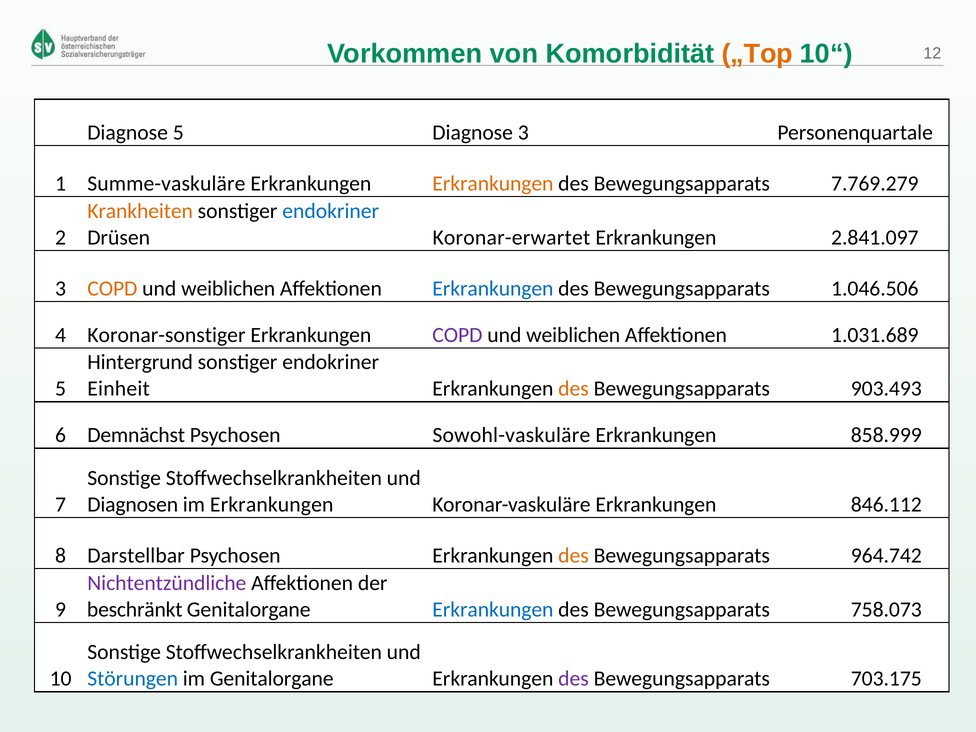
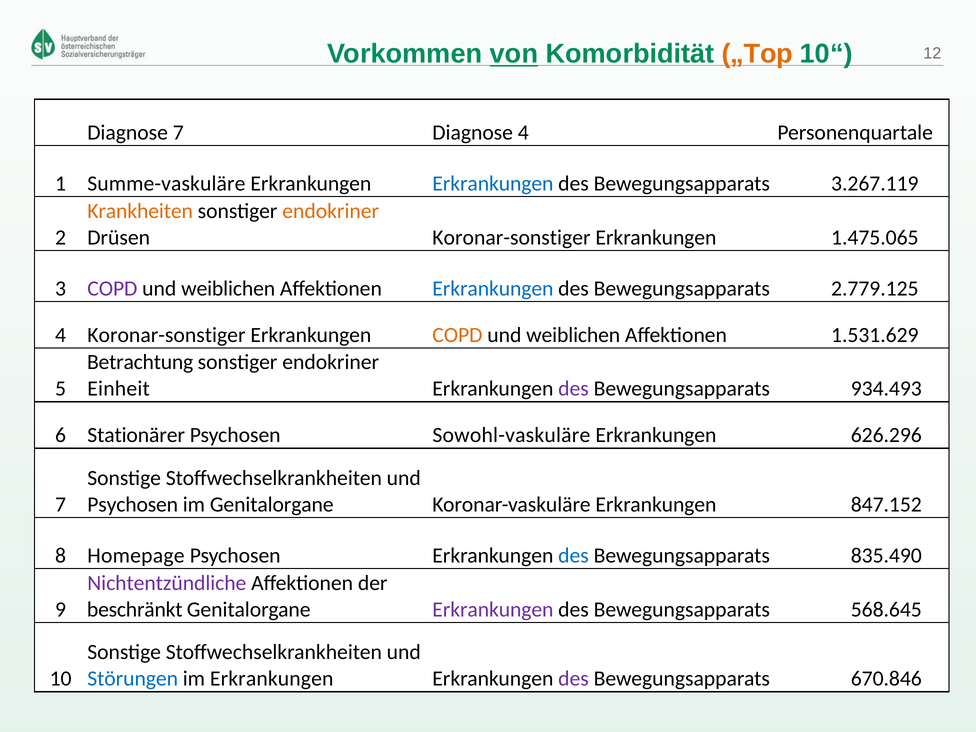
von underline: none -> present (514, 54)
Diagnose 5: 5 -> 7 (178, 133)
Diagnose 3: 3 -> 4 (523, 133)
Erkrankungen colour: orange -> blue (493, 184)
7.769.279: 7.769.279 -> 3.267.119 (875, 184)
endokriner colour: blue -> orange (331, 211)
Drüsen Koronar-erwartet: Koronar-erwartet -> Koronar-sonstiger (511, 238)
2.841.097: 2.841.097 -> 1.475.065 (875, 238)
COPD colour: orange -> purple (112, 289)
1.046.506: 1.046.506 -> 2.779.125 (875, 289)
COPD colour: purple -> orange (457, 335)
1.031.689: 1.031.689 -> 1.531.629 (875, 335)
Hintergrund: Hintergrund -> Betrachtung (140, 362)
des colour: orange -> purple (574, 389)
903.493: 903.493 -> 934.493 (886, 389)
Demnächst: Demnächst -> Stationärer (136, 435)
858.999: 858.999 -> 626.296 (886, 435)
Diagnosen: Diagnosen -> Psychosen (133, 505)
im Erkrankungen: Erkrankungen -> Genitalorgane (272, 505)
846.112: 846.112 -> 847.152 (886, 505)
Darstellbar: Darstellbar -> Homepage (136, 556)
des colour: orange -> blue (574, 556)
964.742: 964.742 -> 835.490 (886, 556)
Erkrankungen colour: blue -> purple (493, 609)
758.073: 758.073 -> 568.645 (886, 609)
im Genitalorgane: Genitalorgane -> Erkrankungen (272, 679)
703.175: 703.175 -> 670.846 (886, 679)
